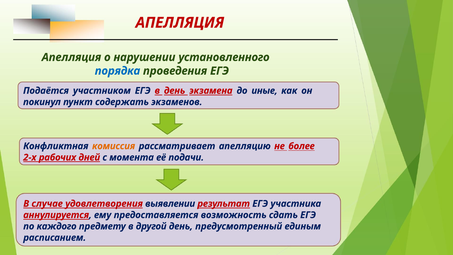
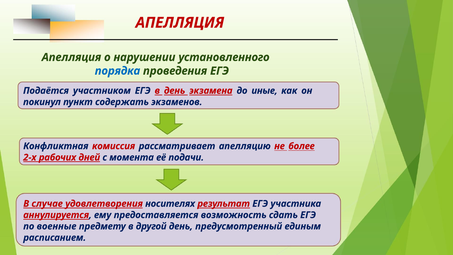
комиссия colour: orange -> red (114, 146)
выявлении: выявлении -> носителях (170, 204)
каждого: каждого -> военные (57, 226)
